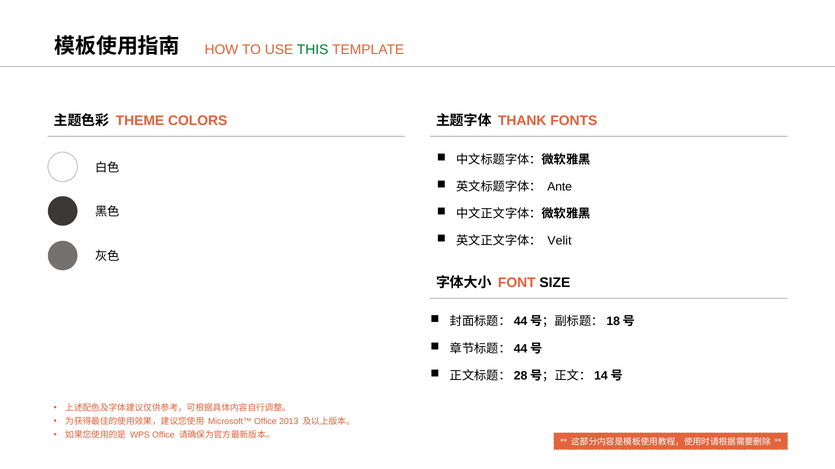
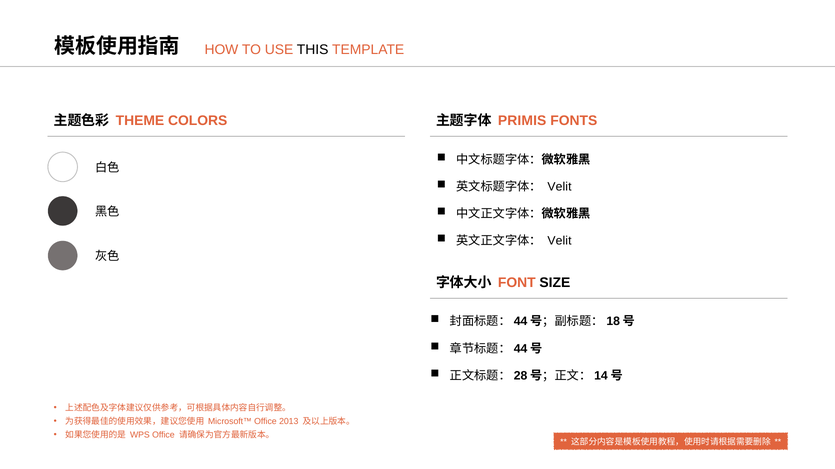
THIS colour: green -> black (313, 50)
THANK: THANK -> PRIMIS (522, 121)
Ante: Ante -> Velit (559, 187)
